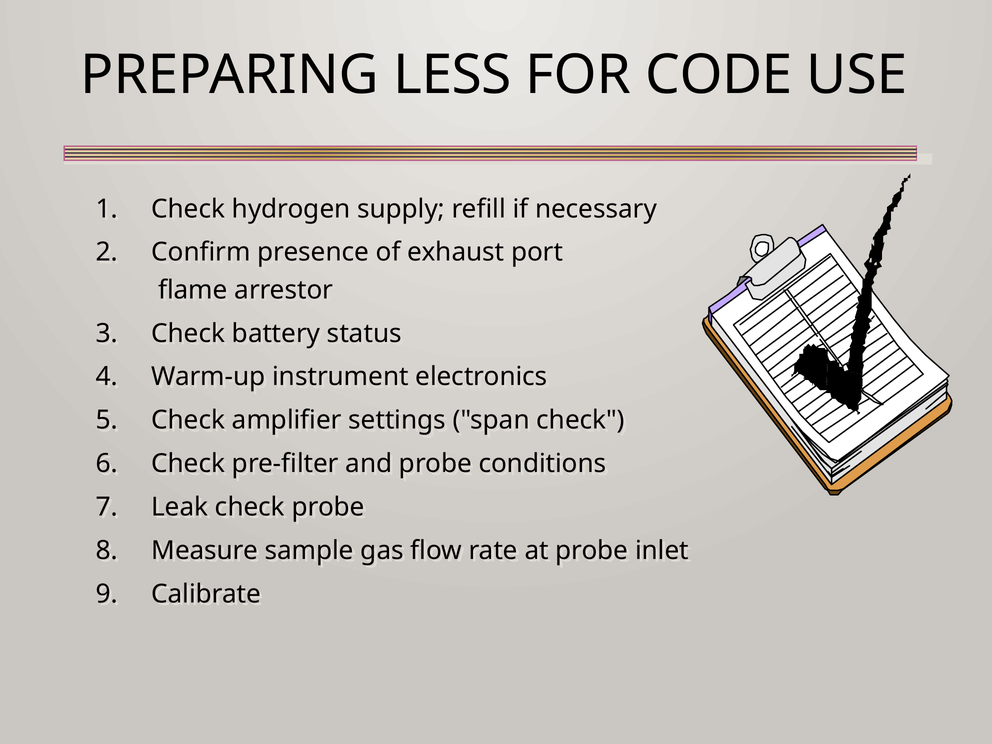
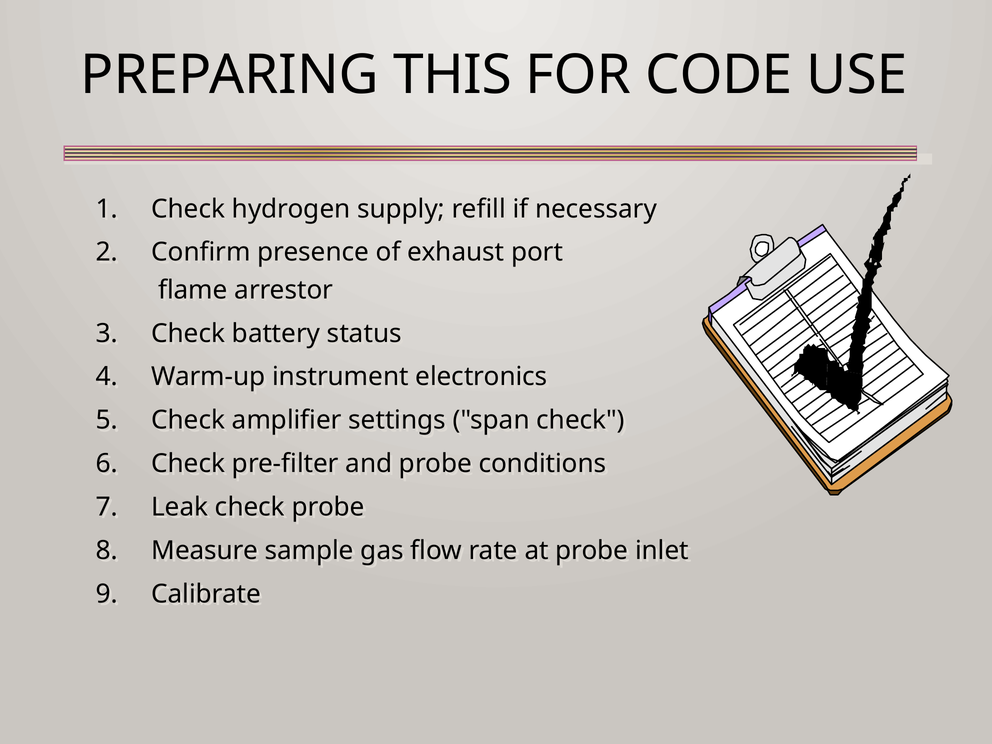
LESS: LESS -> THIS (452, 75)
